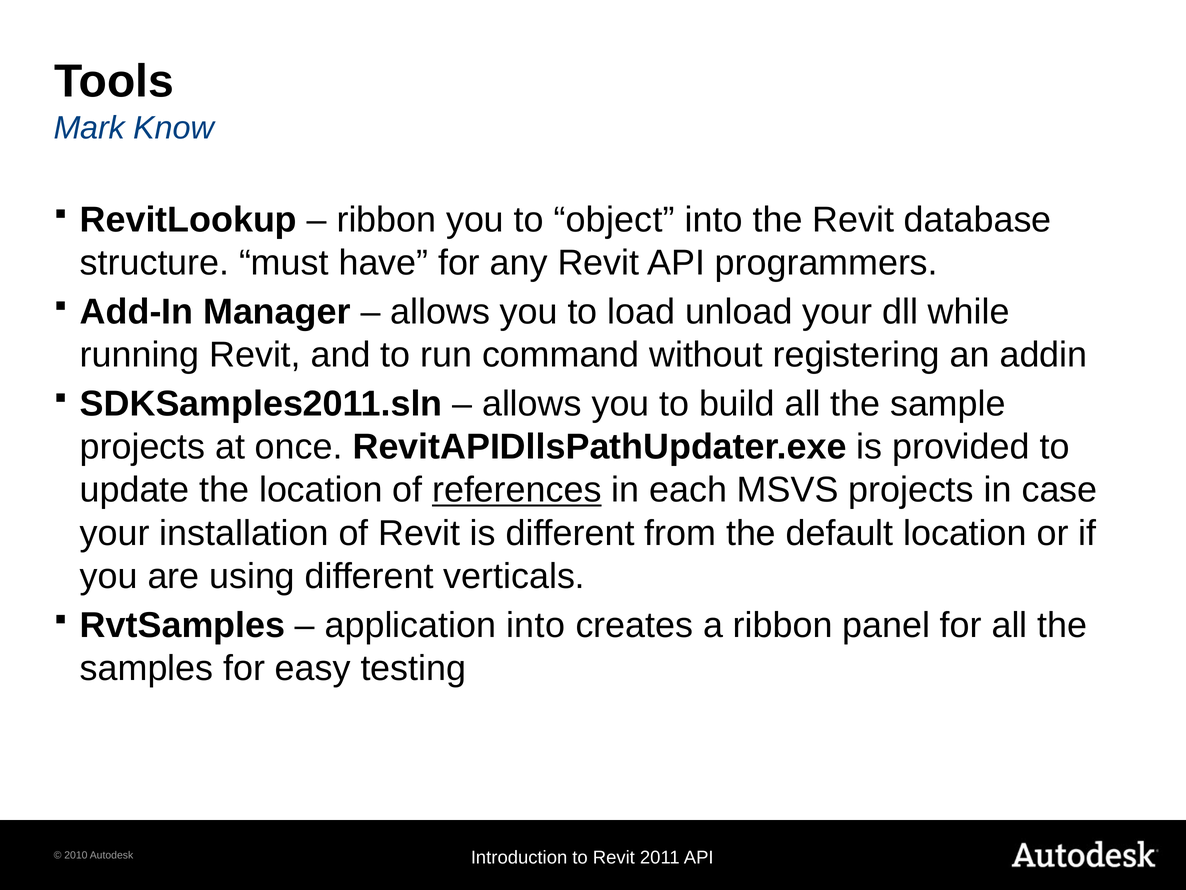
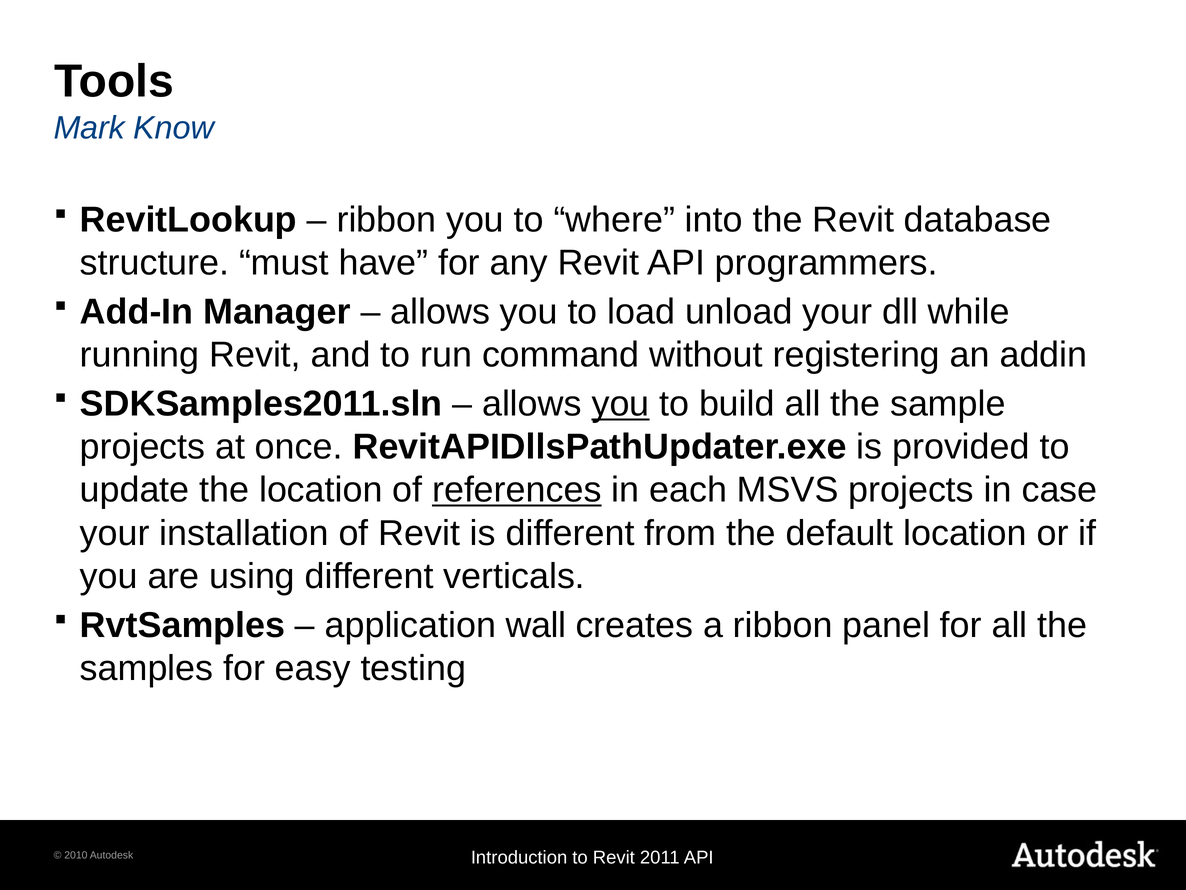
object: object -> where (614, 220)
you underline: none -> present (621, 404)
application into: into -> wall (536, 625)
